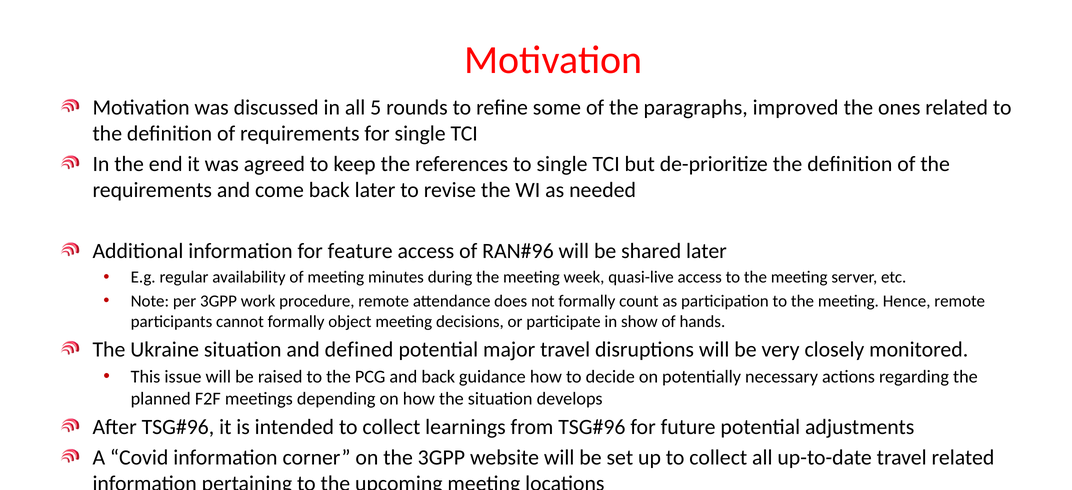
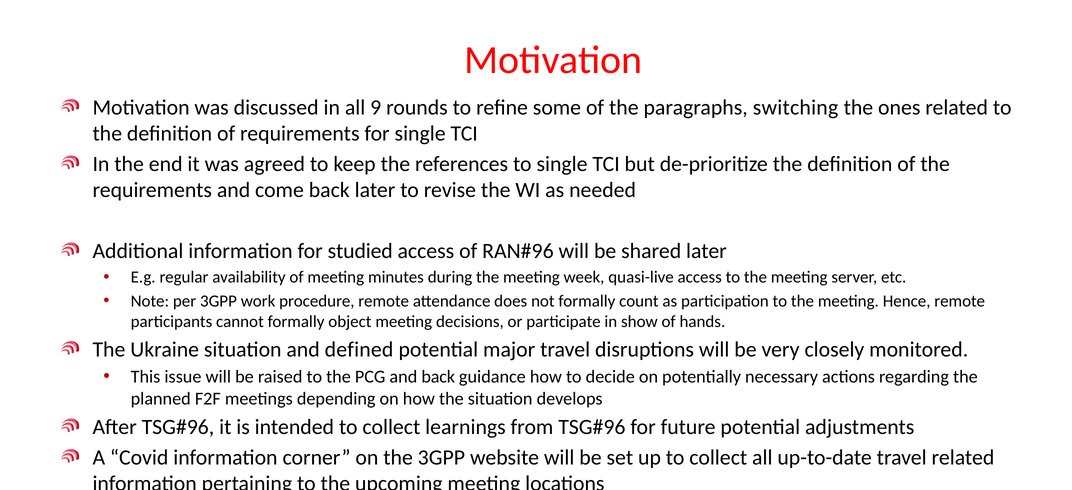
5: 5 -> 9 (376, 107)
improved: improved -> switching (796, 107)
feature: feature -> studied (360, 251)
